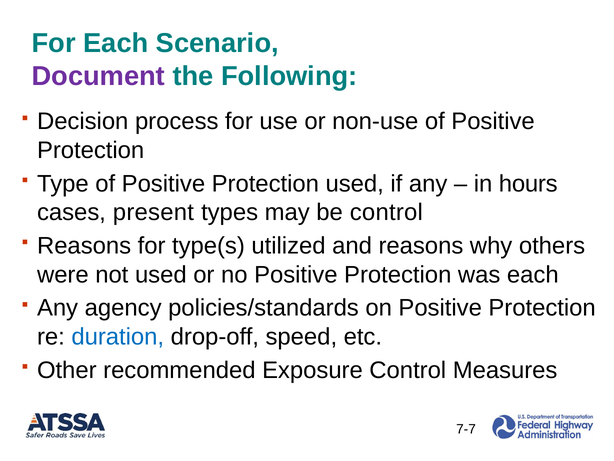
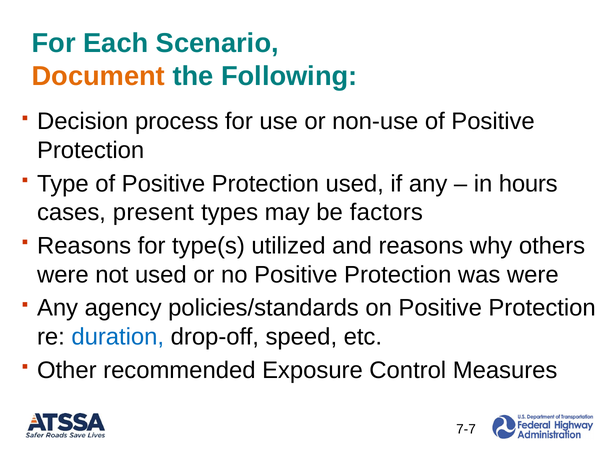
Document colour: purple -> orange (98, 76)
be control: control -> factors (386, 212)
was each: each -> were (533, 274)
